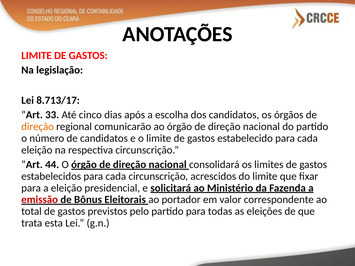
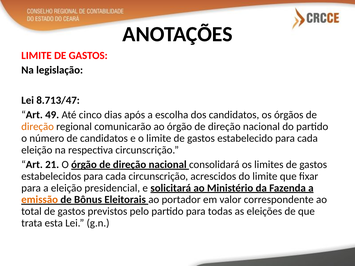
8.713/17: 8.713/17 -> 8.713/47 (58, 100)
33: 33 -> 49 (52, 115)
44: 44 -> 21 (52, 165)
emissão colour: red -> orange (40, 200)
